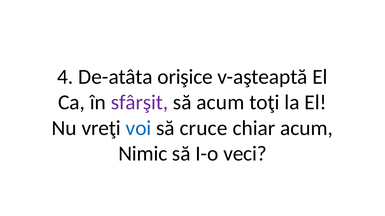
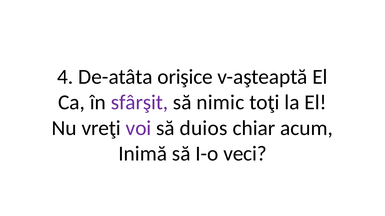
să acum: acum -> nimic (220, 103)
voi colour: blue -> purple (139, 128)
cruce: cruce -> duios (203, 128)
Nimic: Nimic -> Inimă (143, 154)
